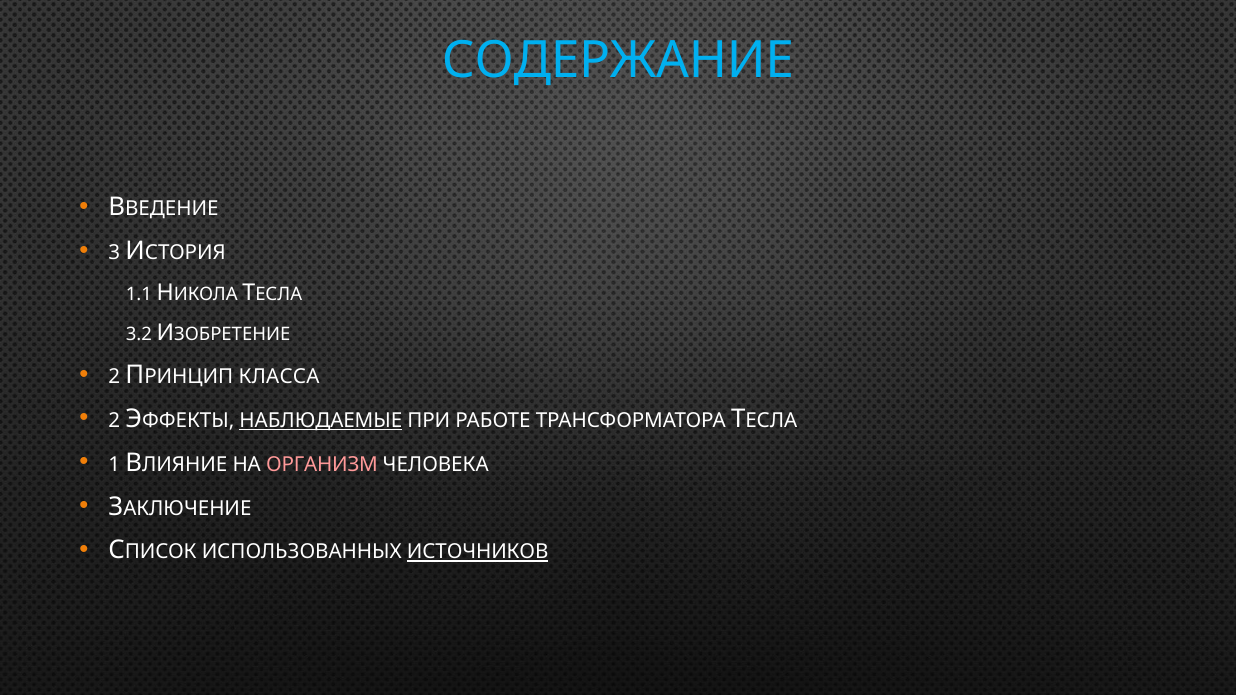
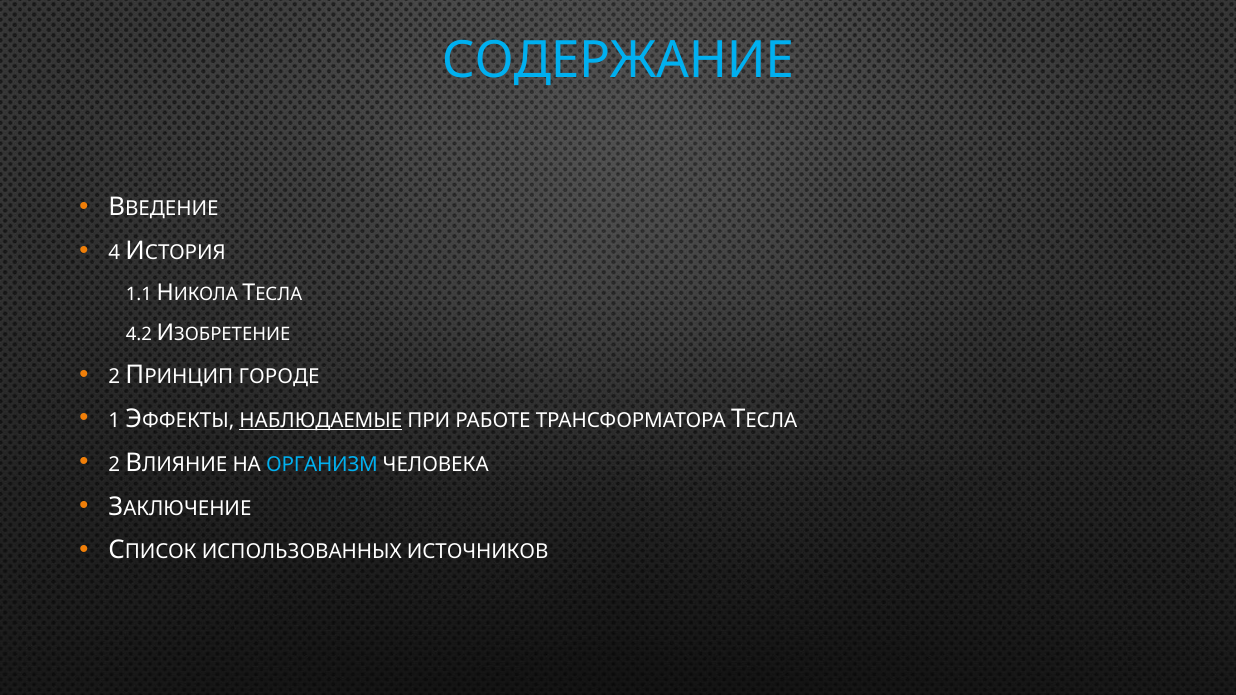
3: 3 -> 4 (114, 253)
3.2: 3.2 -> 4.2 (139, 334)
КЛАССА: КЛАССА -> ГОРОДЕ (279, 377)
2: 2 -> 1 (114, 421)
1: 1 -> 2 (114, 465)
ОРГАНИЗМ colour: pink -> light blue (322, 465)
ИСТОЧНИКОВ underline: present -> none (478, 552)
